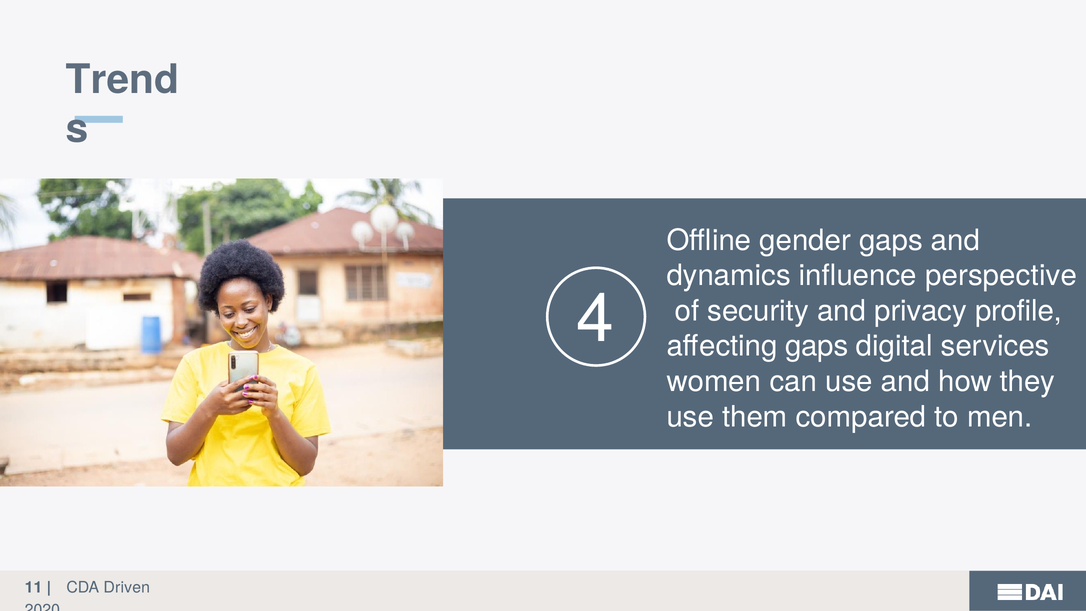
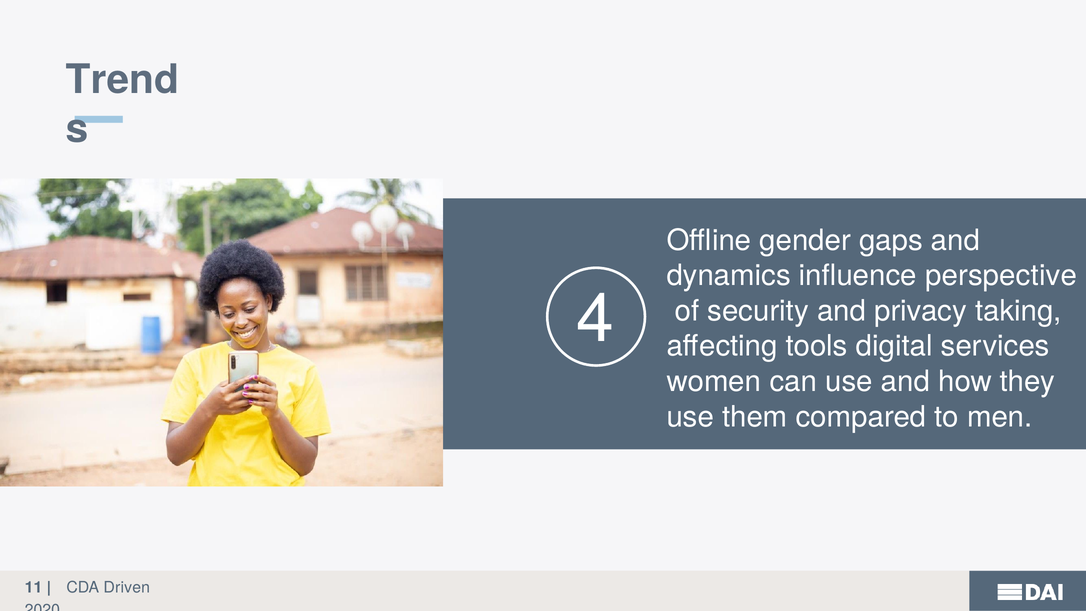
profile: profile -> taking (1018, 311)
affecting gaps: gaps -> tools (817, 346)
